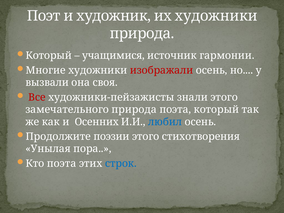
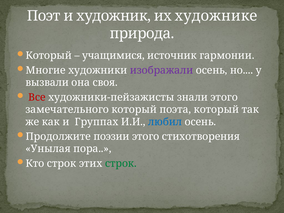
их художники: художники -> художнике (216, 16)
изображали colour: red -> purple (162, 70)
замечательного природа: природа -> который (134, 110)
Осенних: Осенних -> Группах (97, 122)
Кто поэта: поэта -> строк (62, 163)
строк colour: blue -> green (121, 163)
